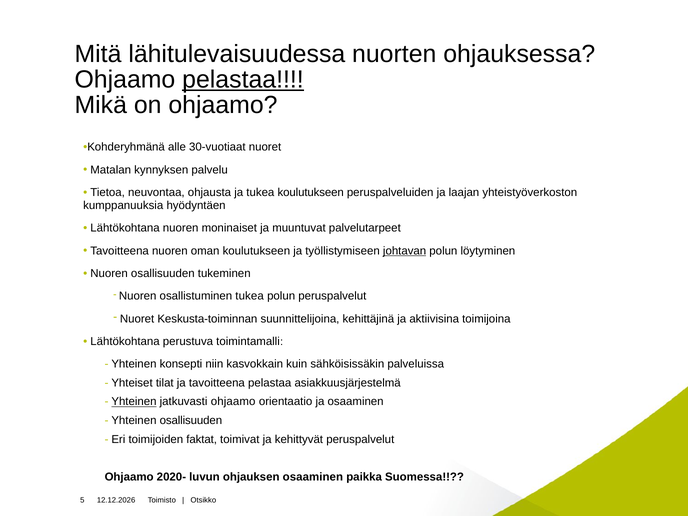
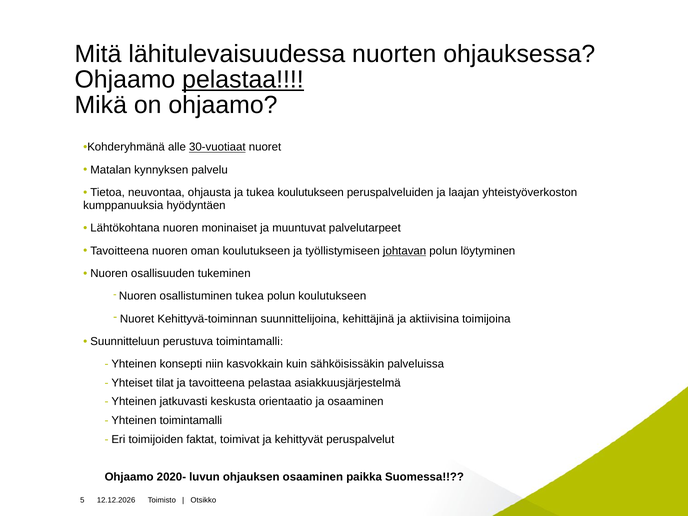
30-vuotiaat underline: none -> present (217, 147)
polun peruspalvelut: peruspalvelut -> koulutukseen (332, 296)
Keskusta-toiminnan: Keskusta-toiminnan -> Kehittyvä-toiminnan (207, 319)
Lähtökohtana: Lähtökohtana -> Suunnitteluun (125, 341)
Yhteinen underline: present -> none (134, 402)
jatkuvasti ohjaamo: ohjaamo -> keskusta (233, 402)
Yhteinen osallisuuden: osallisuuden -> toimintamalli (191, 421)
